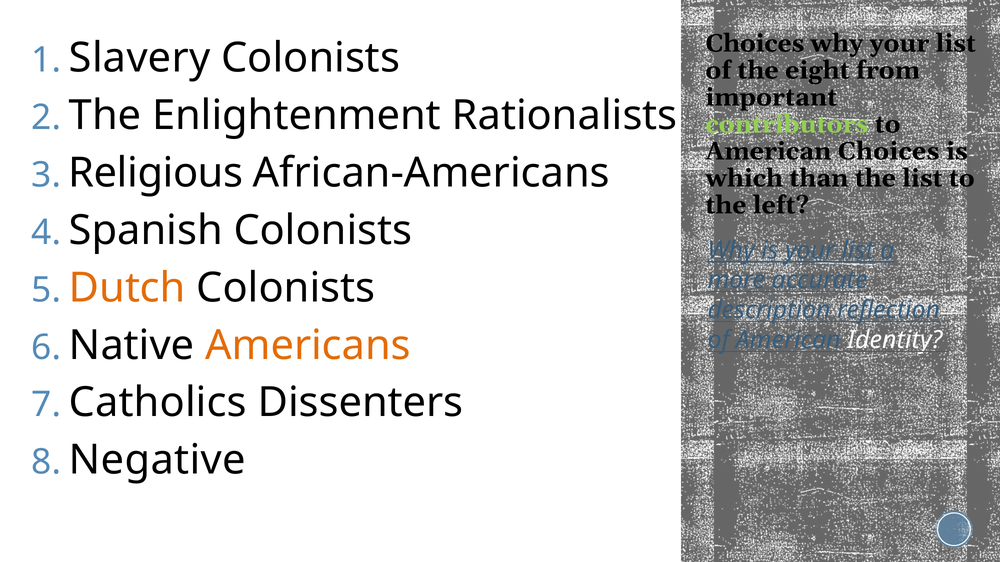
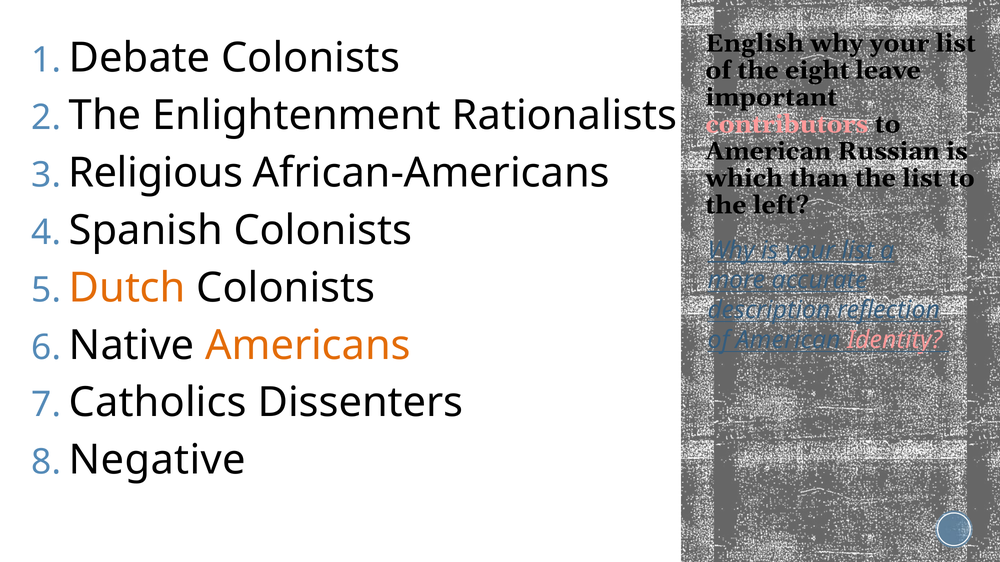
Choices: Choices -> English (755, 43)
Slavery: Slavery -> Debate (140, 58)
from: from -> leave (888, 70)
contributors colour: light green -> pink (787, 124)
American Choices: Choices -> Russian (889, 151)
Identity colour: white -> pink (895, 340)
